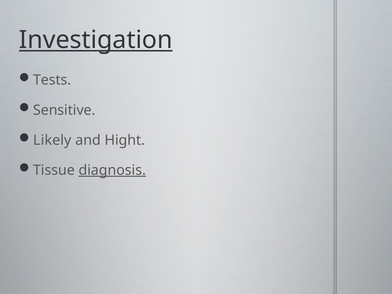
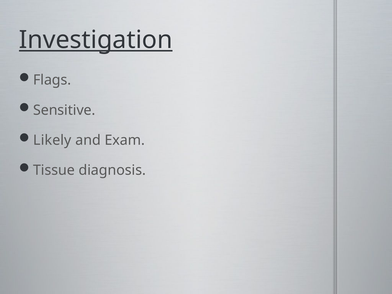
Tests: Tests -> Flags (52, 80)
Hight: Hight -> Exam (125, 140)
diagnosis underline: present -> none (112, 170)
